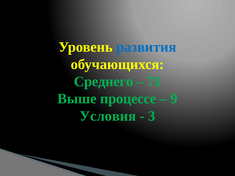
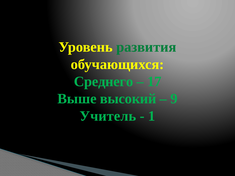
развития colour: blue -> green (146, 47)
71: 71 -> 17 (154, 82)
процессе: процессе -> высокий (128, 99)
Условия: Условия -> Учитель (108, 116)
3: 3 -> 1 (152, 116)
